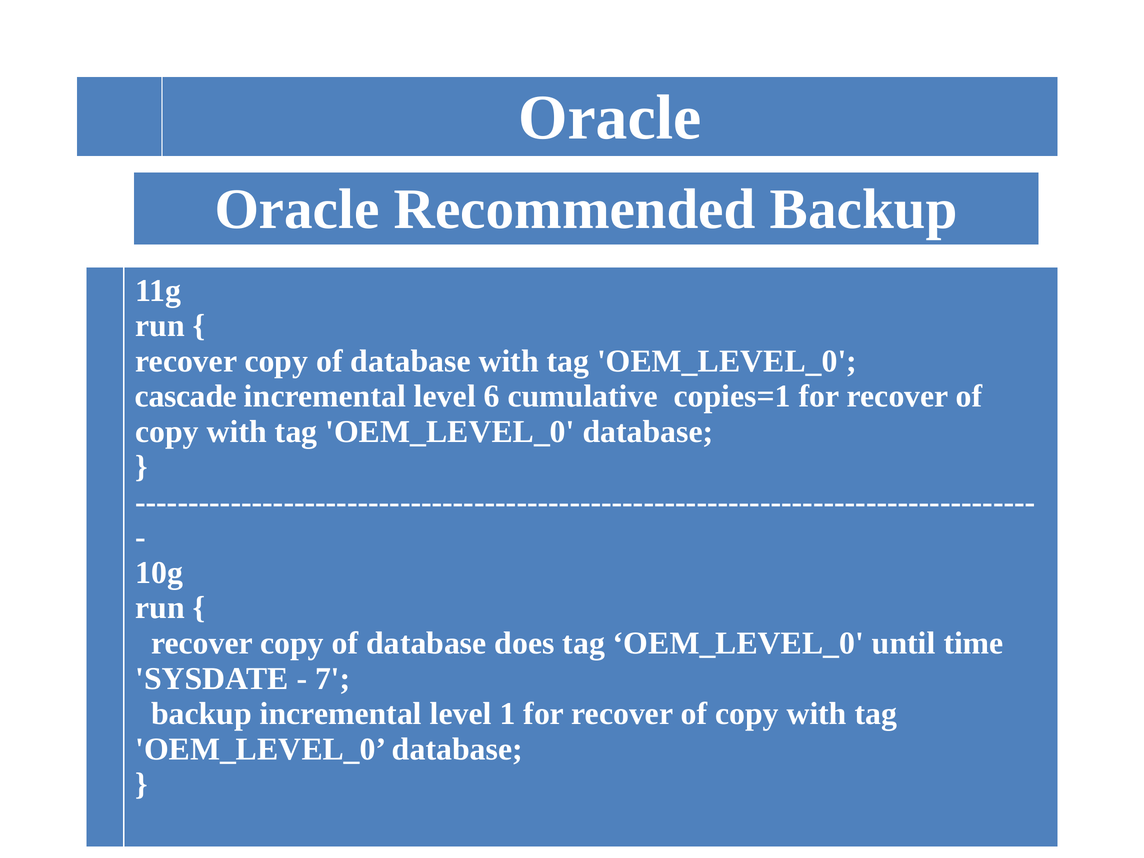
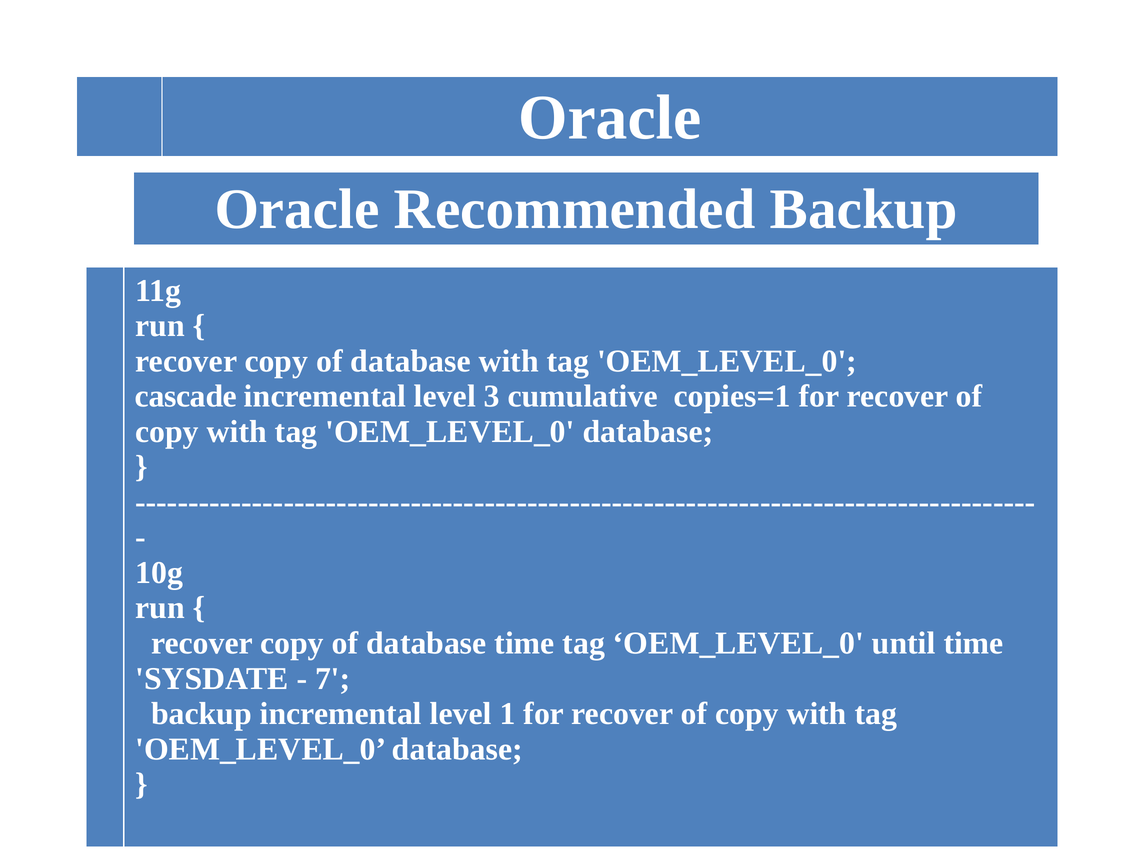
6: 6 -> 3 (492, 396)
database does: does -> time (524, 643)
